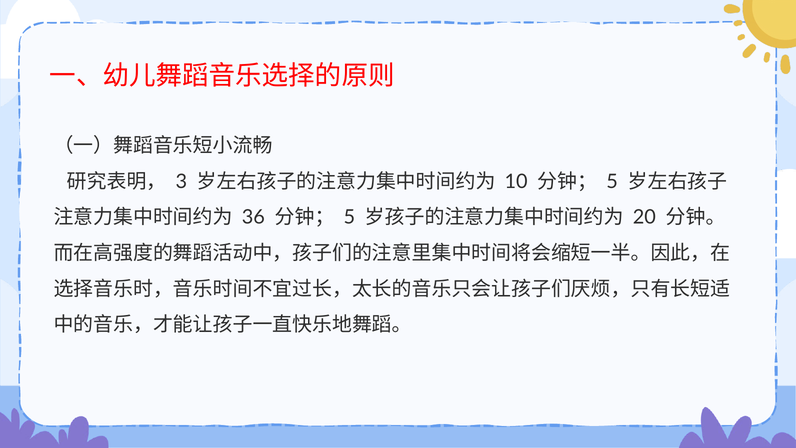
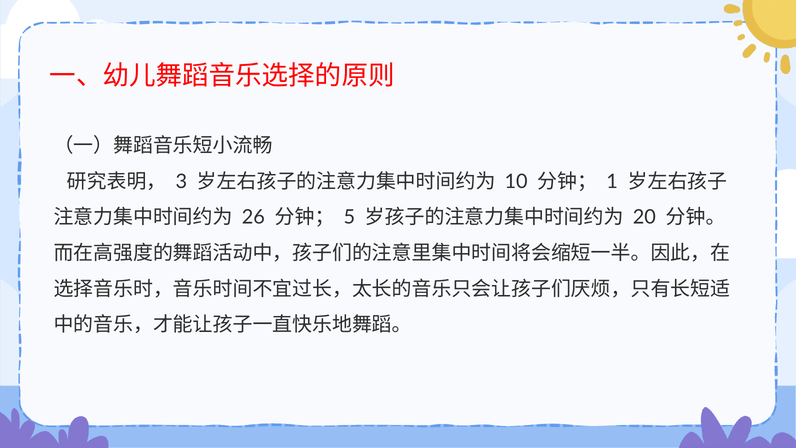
5: 5 -> 1 (612, 181)
36: 36 -> 26 (253, 217)
